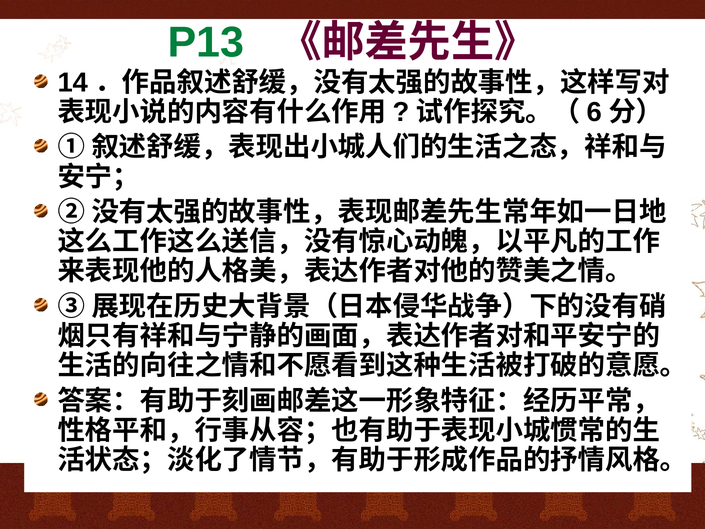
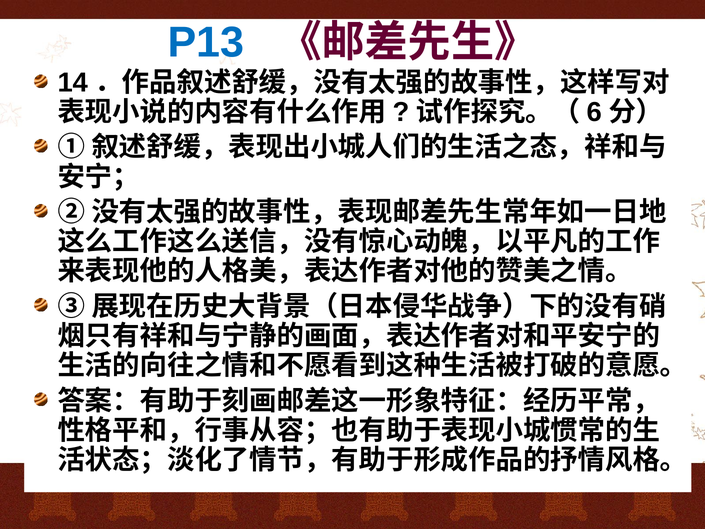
P13 colour: green -> blue (206, 43)
